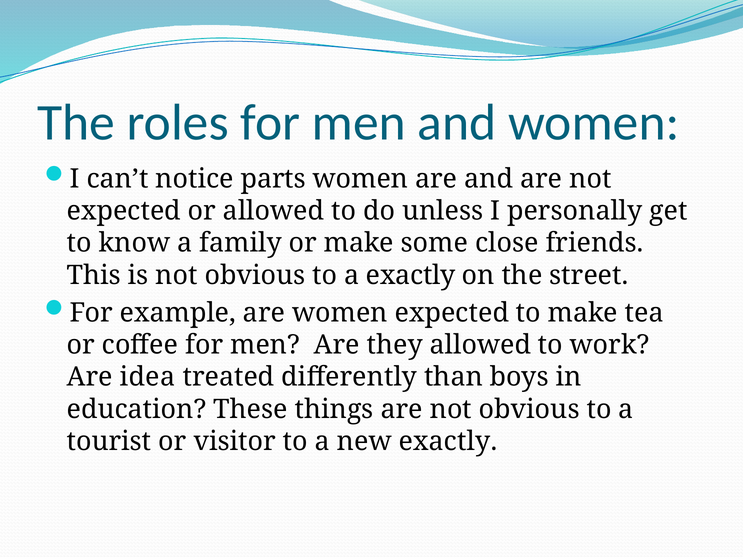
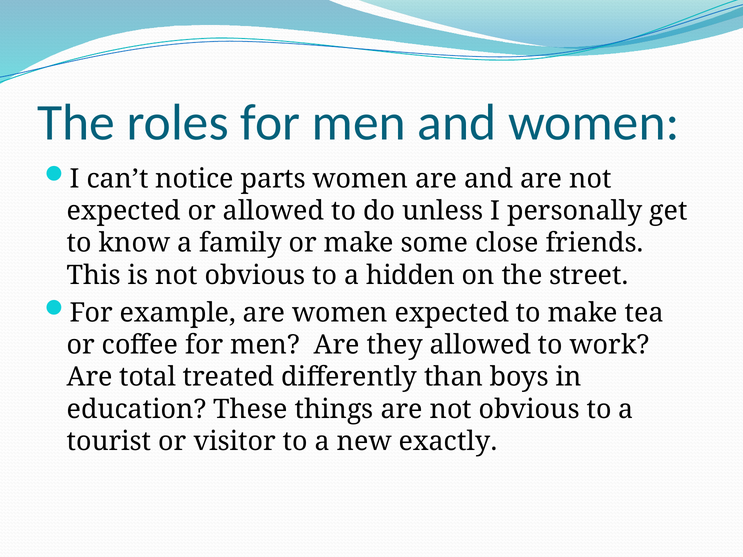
a exactly: exactly -> hidden (411, 275)
idea: idea -> total (148, 377)
